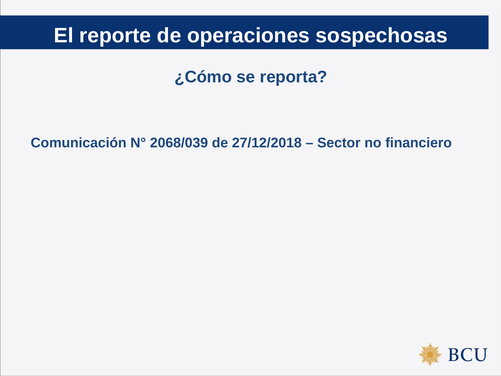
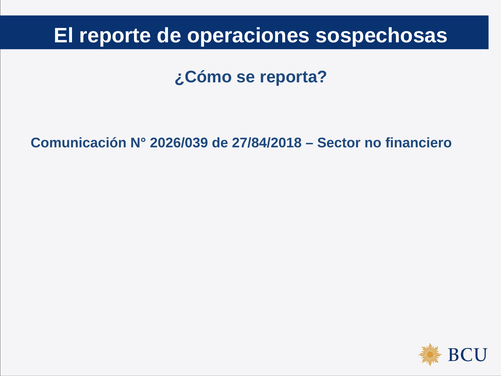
2068/039: 2068/039 -> 2026/039 (179, 143)
27/12/2018: 27/12/2018 -> 27/84/2018 (267, 143)
